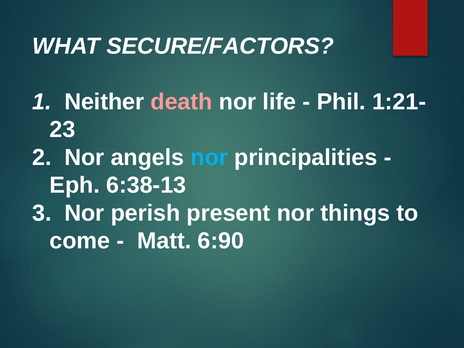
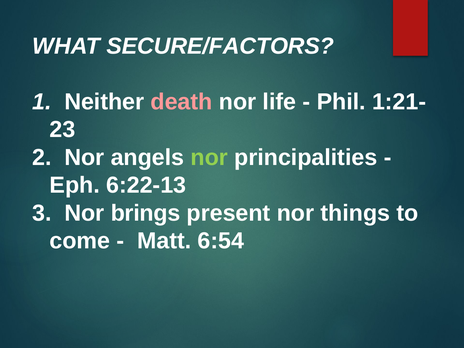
nor colour: light blue -> light green (209, 157)
6:38-13: 6:38-13 -> 6:22-13 (146, 185)
perish: perish -> brings (146, 213)
6:90: 6:90 -> 6:54 (221, 241)
